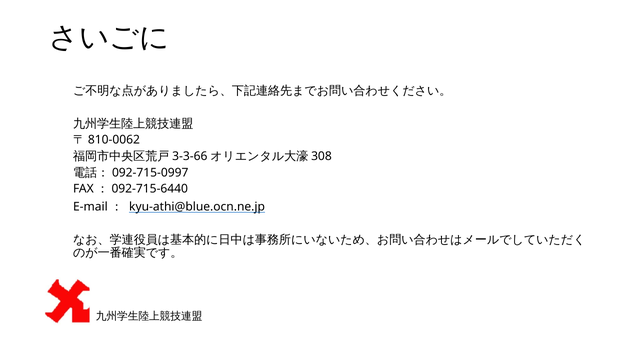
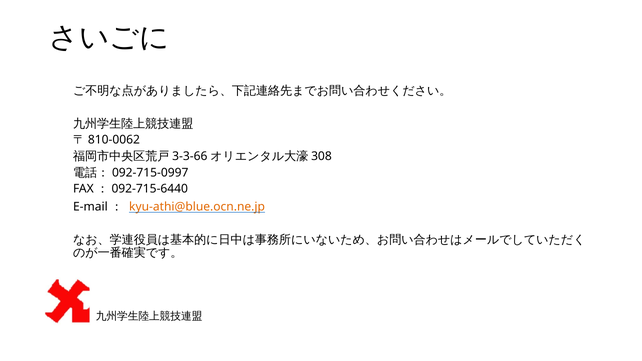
kyu-athi@blue.ocn.ne.jp colour: black -> orange (197, 207)
